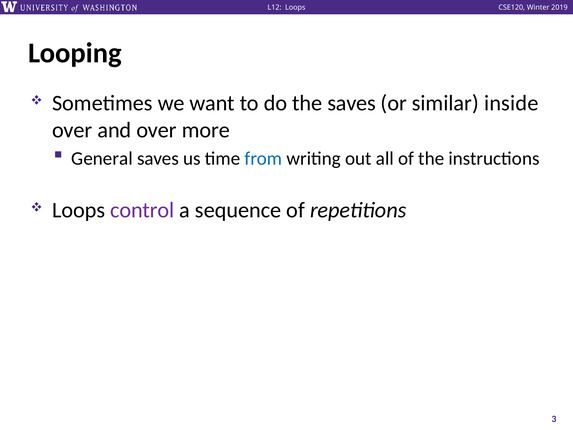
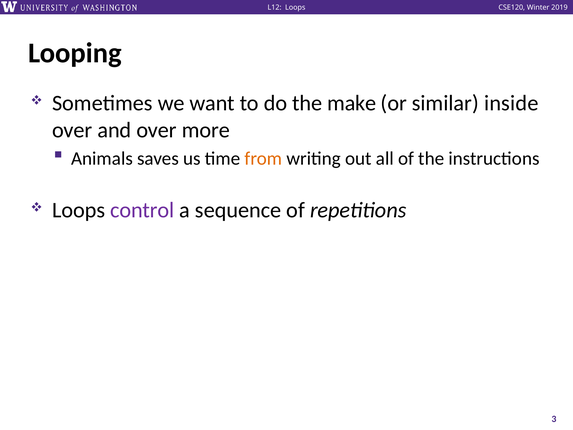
the saves: saves -> make (352, 103)
General: General -> Animals (102, 158)
from colour: blue -> orange (263, 158)
